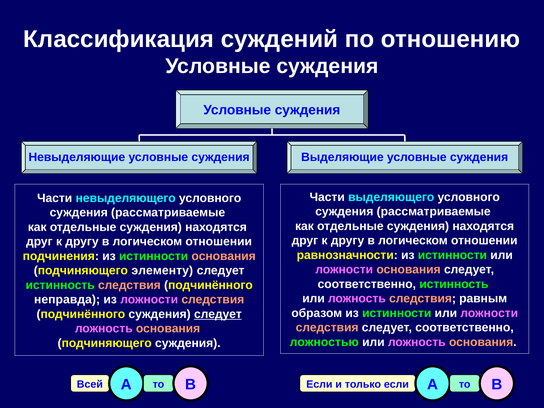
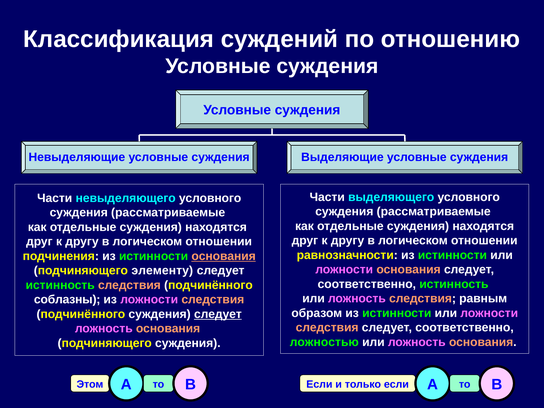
основания underline: none -> present (224, 256)
неправда: неправда -> соблазны (67, 300)
Всей: Всей -> Этом (90, 384)
